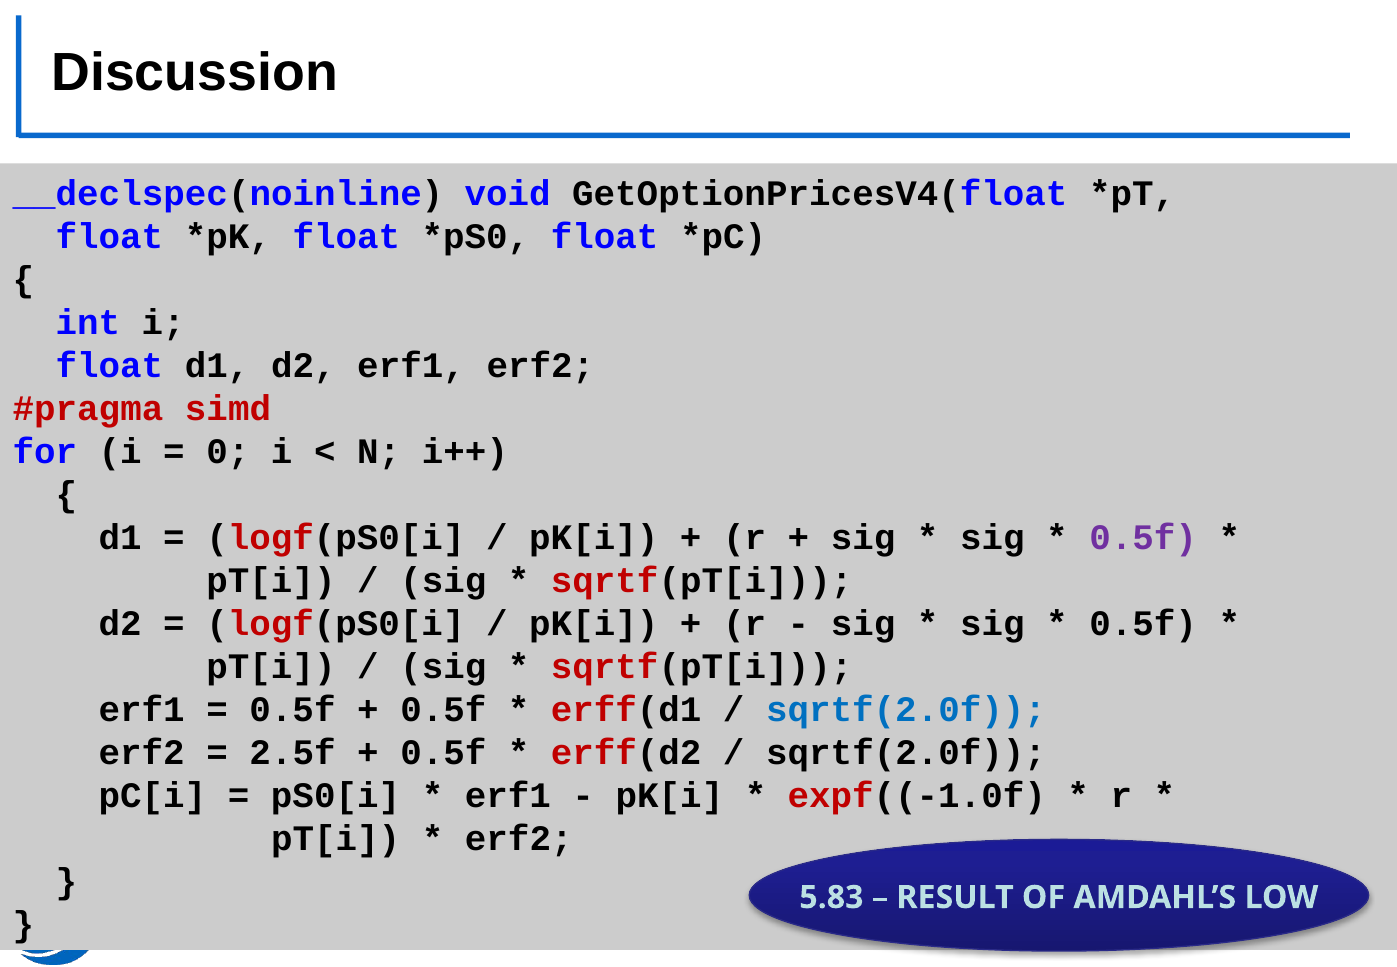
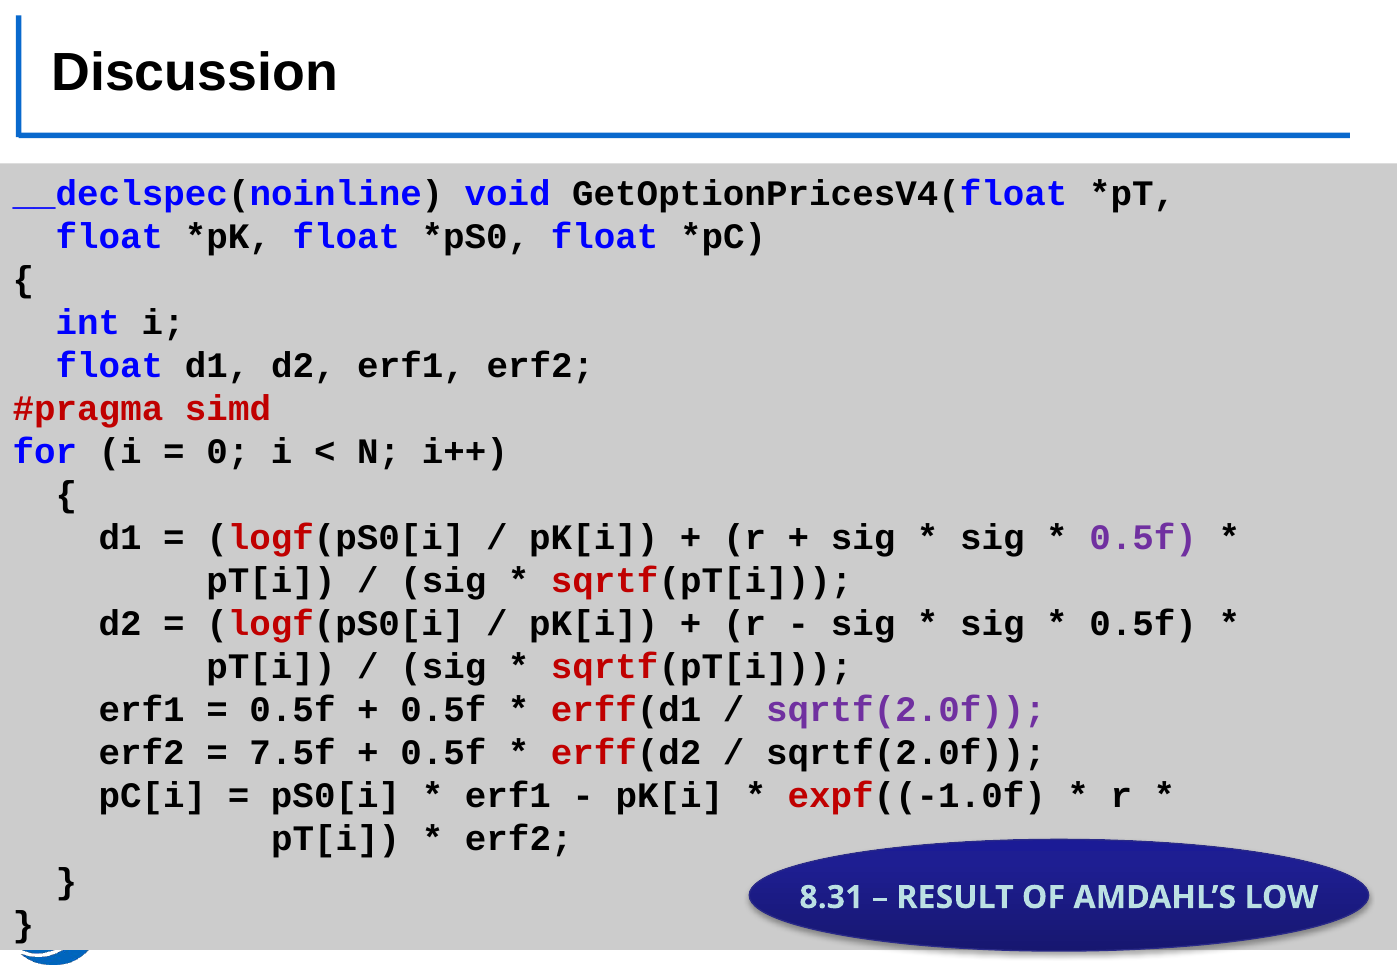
sqrtf(2.0f colour: blue -> purple (906, 710)
2.5f: 2.5f -> 7.5f (292, 753)
5.83: 5.83 -> 8.31 (831, 898)
